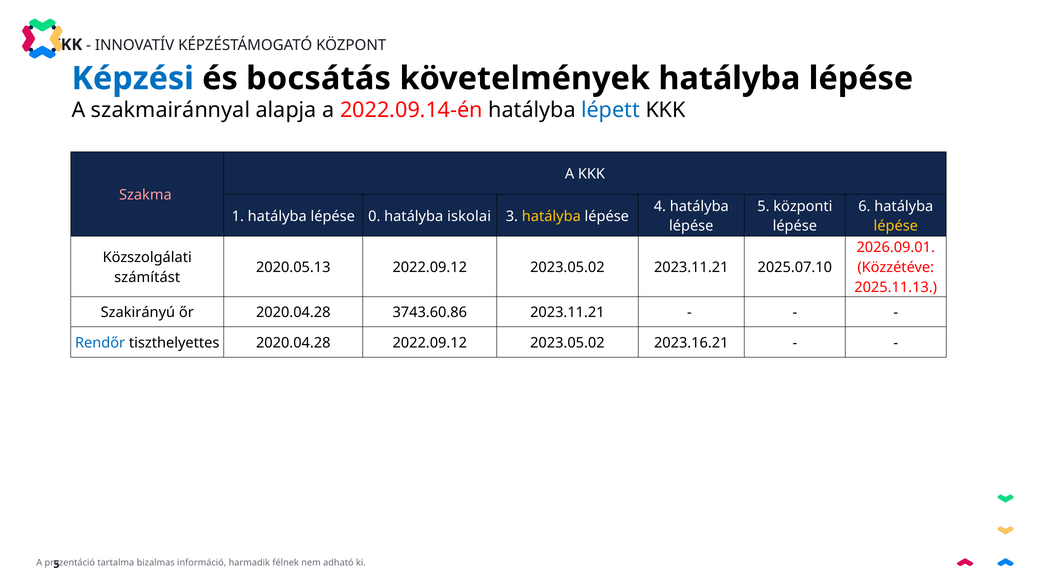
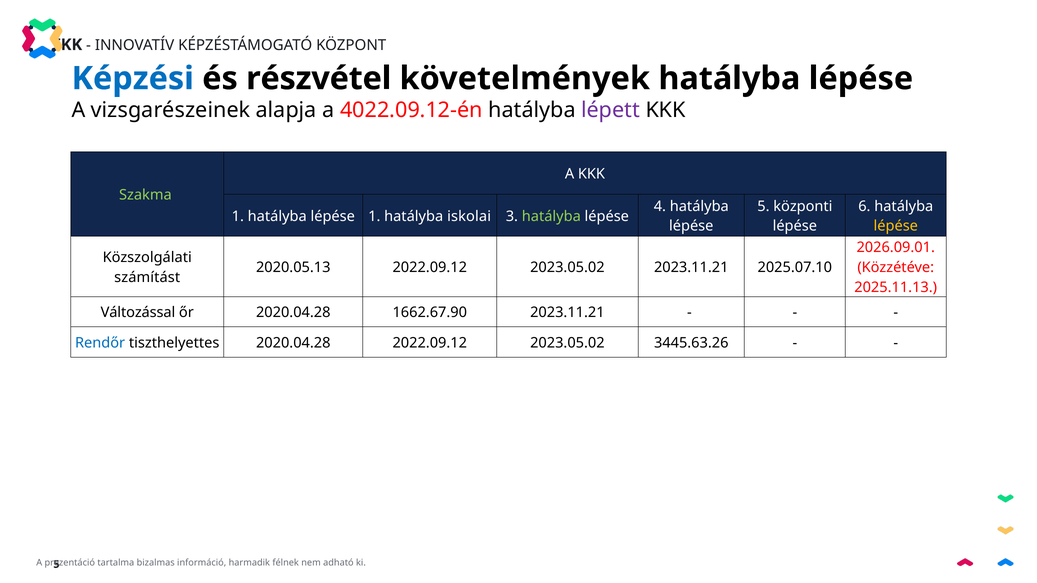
bocsátás: bocsátás -> részvétel (319, 79)
szakmairánnyal: szakmairánnyal -> vizsgarészeinek (171, 110)
2022.09.14-én: 2022.09.14-én -> 4022.09.12-én (411, 110)
lépett colour: blue -> purple (611, 110)
Szakma colour: pink -> light green (145, 195)
lépése 0: 0 -> 1 (374, 216)
hatályba colour: yellow -> light green (551, 216)
Szakirányú: Szakirányú -> Változással (138, 313)
3743.60.86: 3743.60.86 -> 1662.67.90 (430, 313)
2023.16.21: 2023.16.21 -> 3445.63.26 (691, 343)
